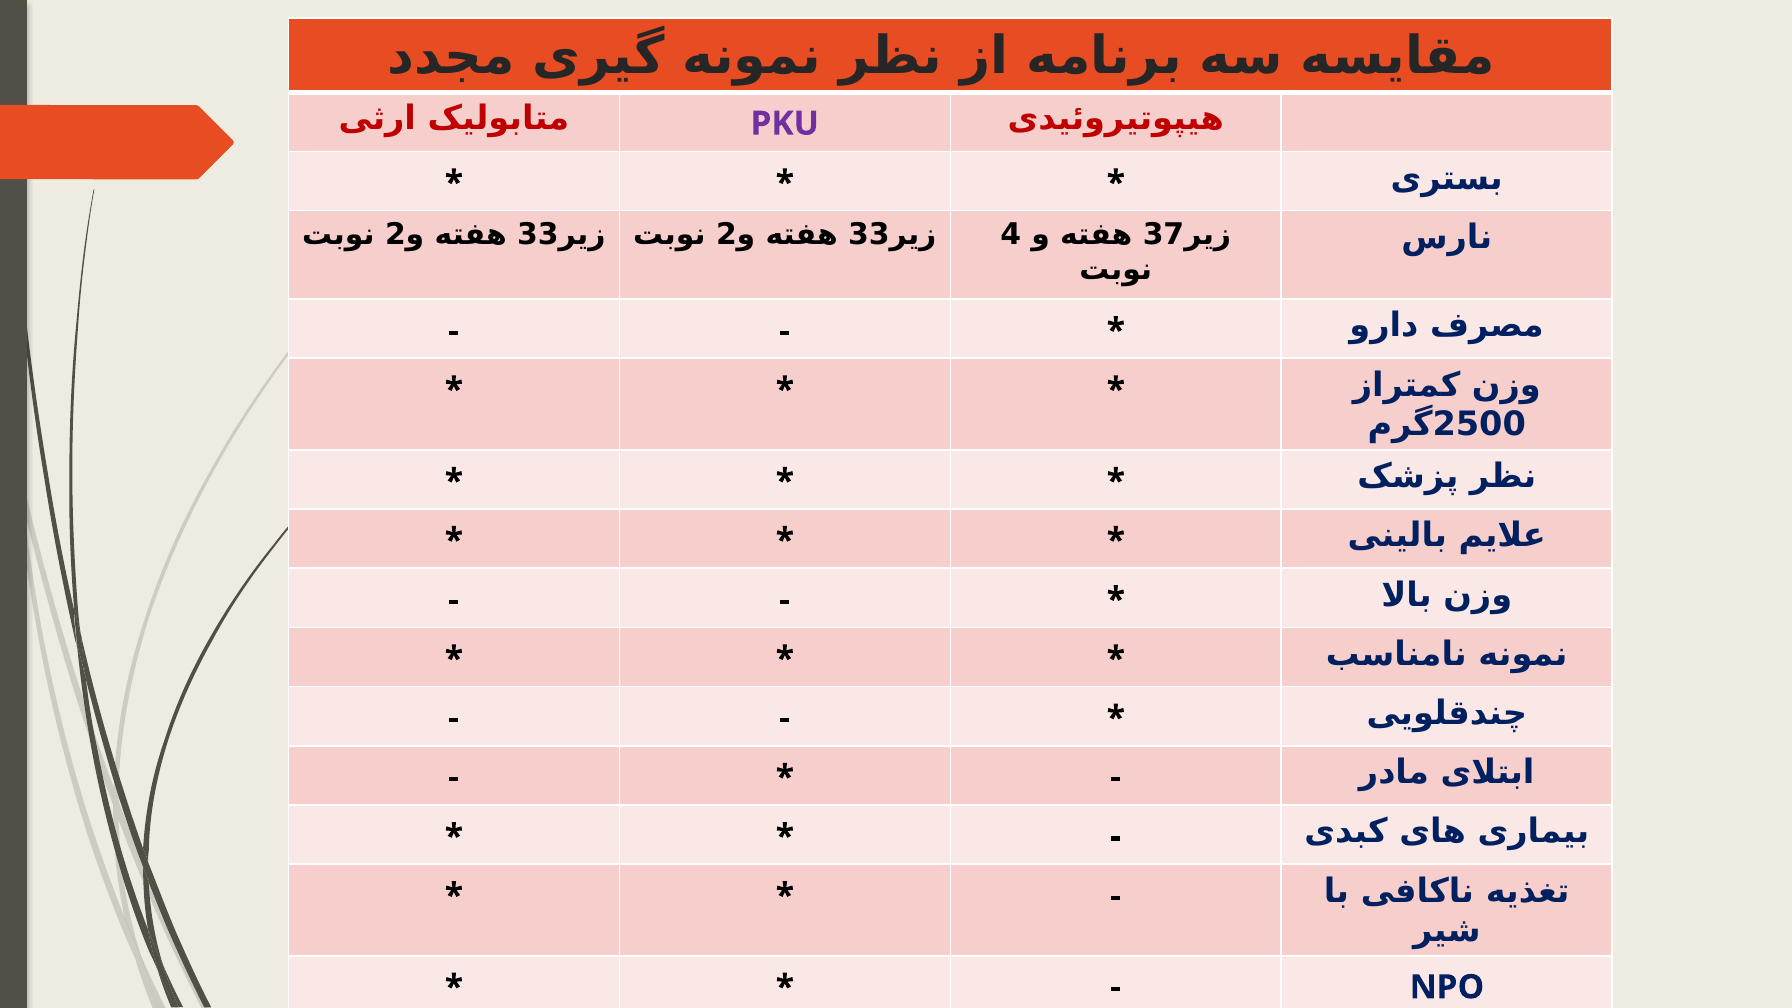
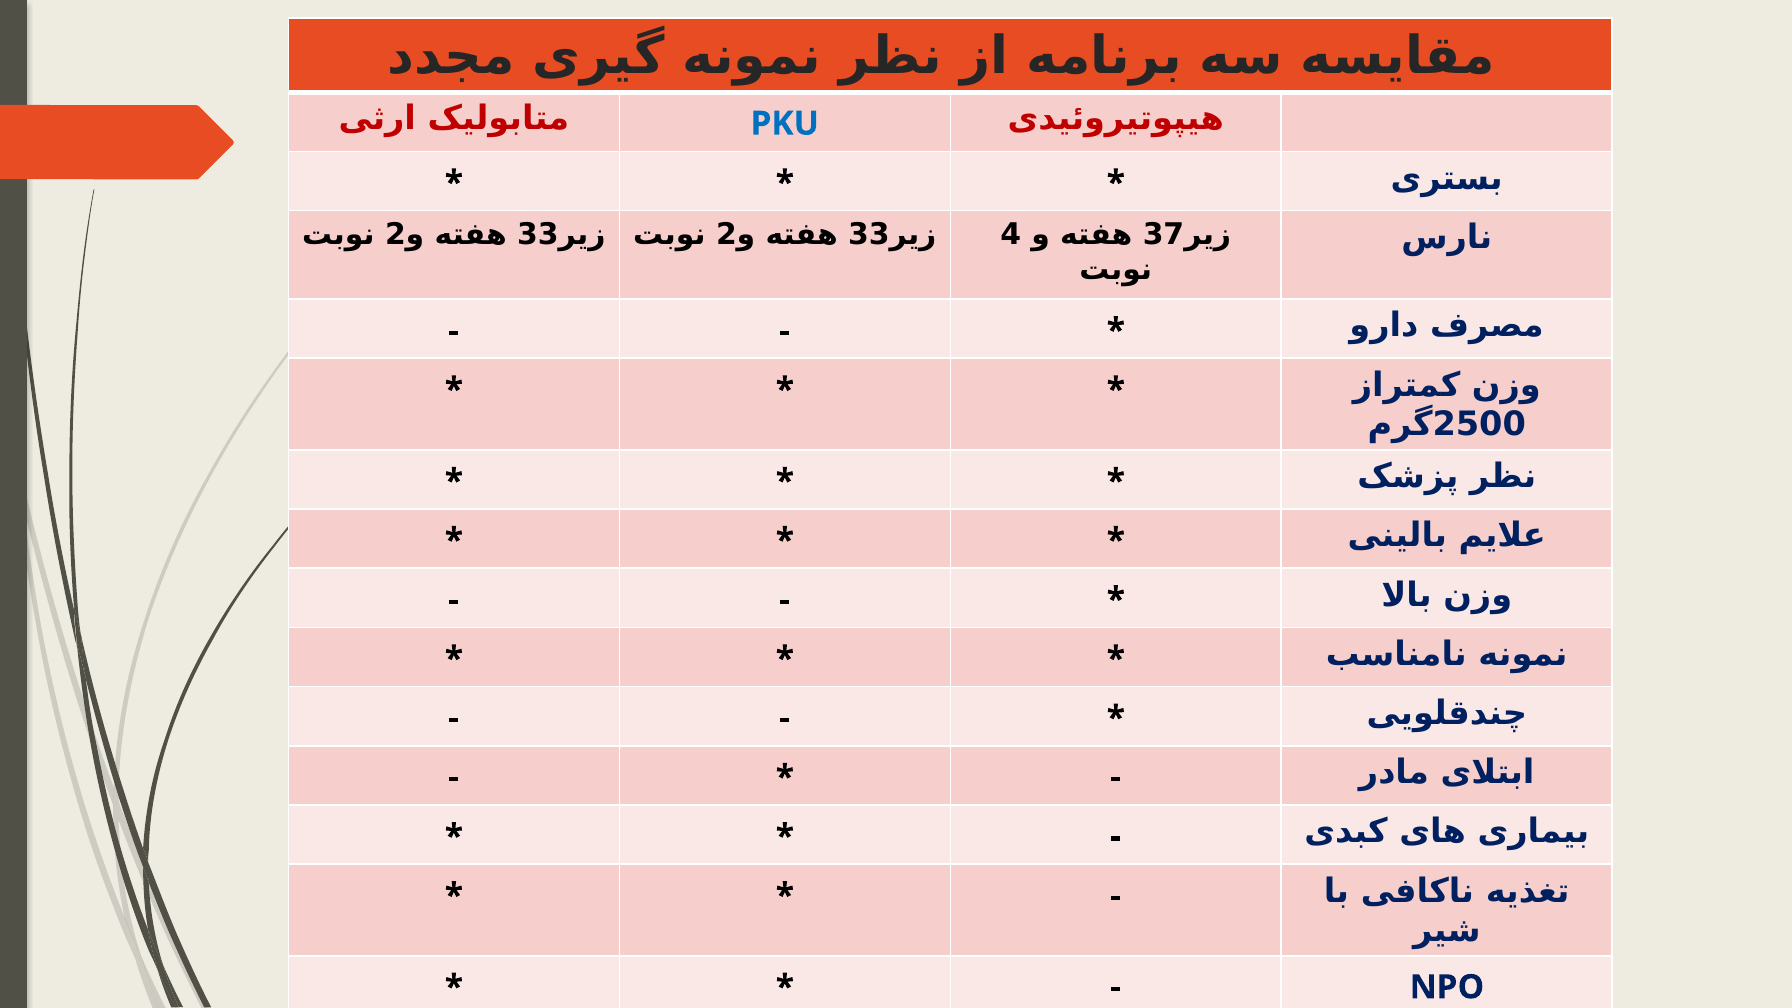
PKU colour: purple -> blue (785, 124)
